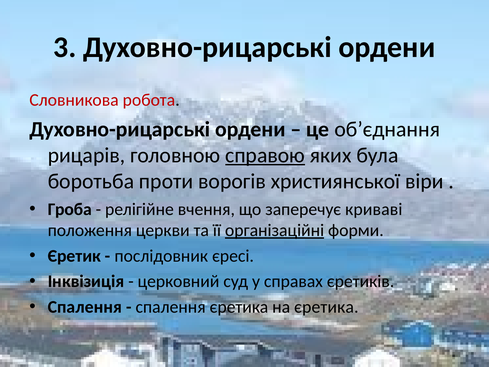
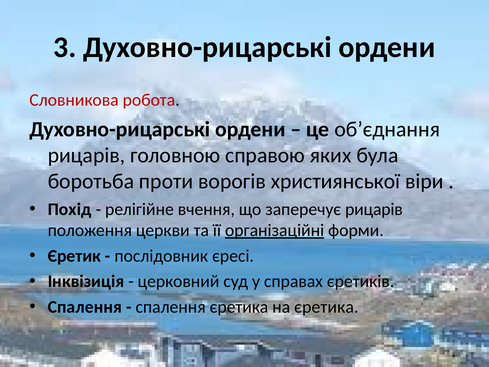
справою underline: present -> none (265, 155)
Гроба: Гроба -> Похід (70, 209)
заперечує криваві: криваві -> рицарів (374, 209)
